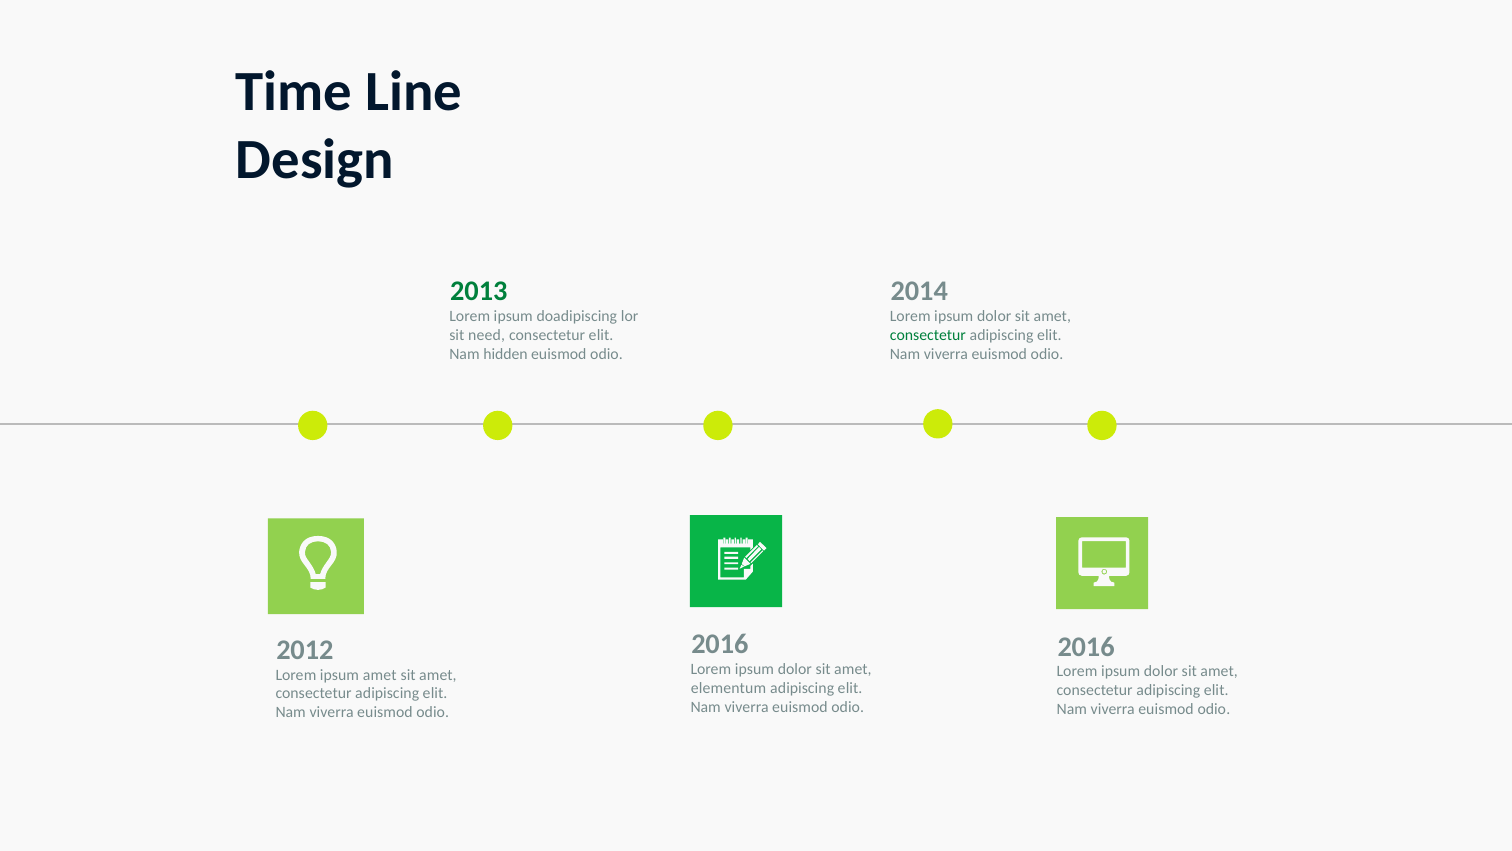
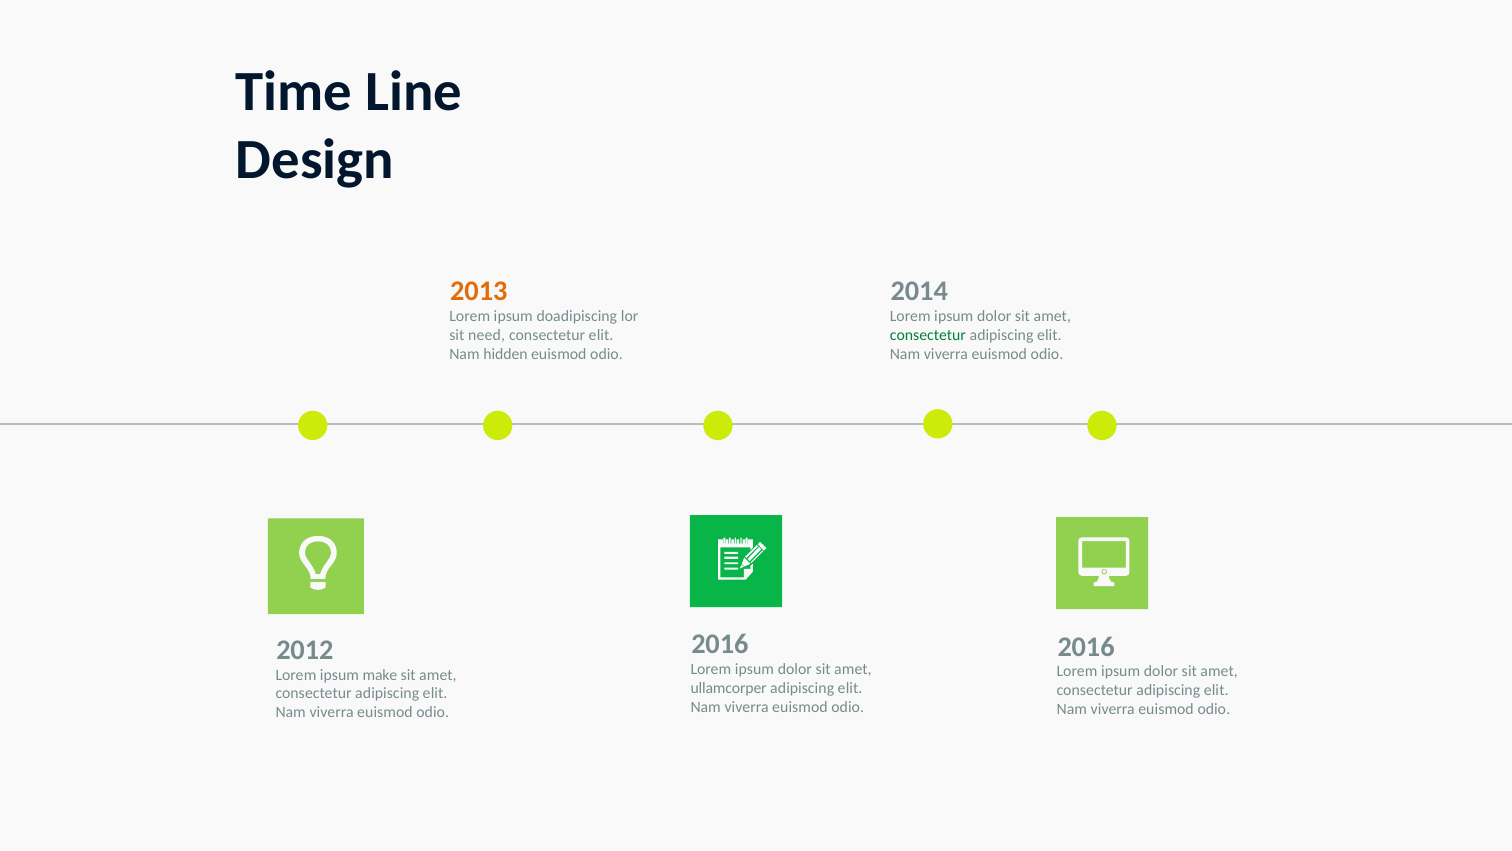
2013 colour: green -> orange (479, 291)
ipsum amet: amet -> make (380, 674)
elementum: elementum -> ullamcorper (729, 688)
